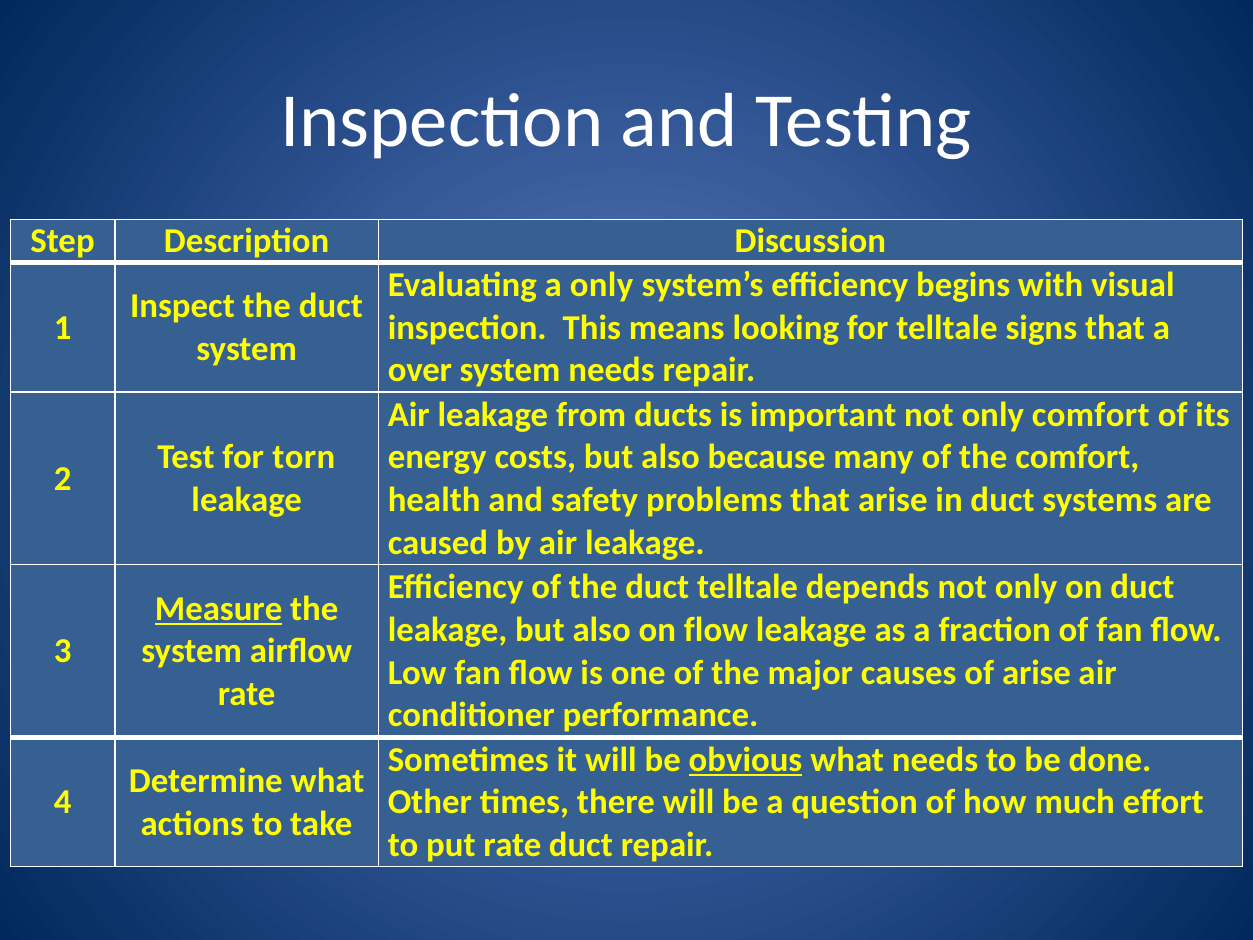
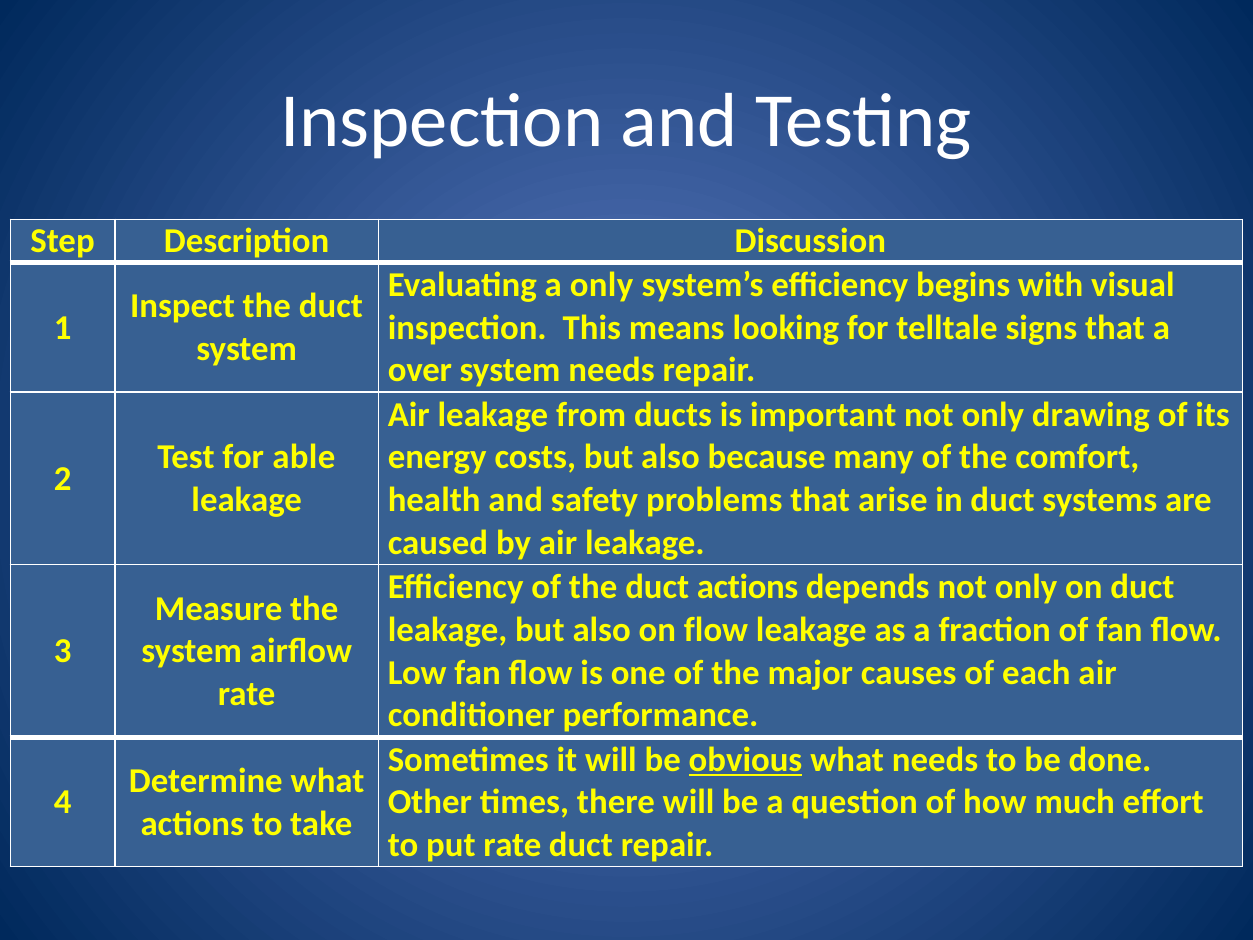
only comfort: comfort -> drawing (1091, 415)
torn: torn -> able (304, 457)
duct telltale: telltale -> actions (748, 587)
Measure underline: present -> none (219, 608)
of arise: arise -> each (1036, 672)
